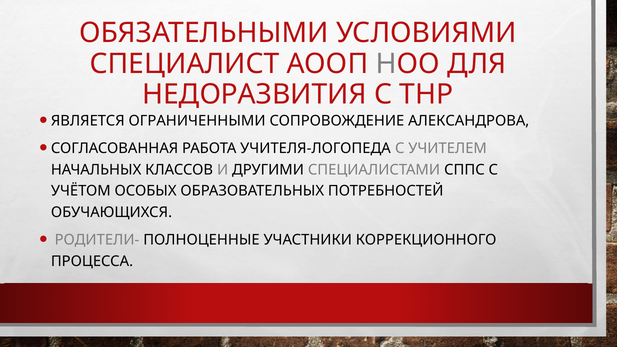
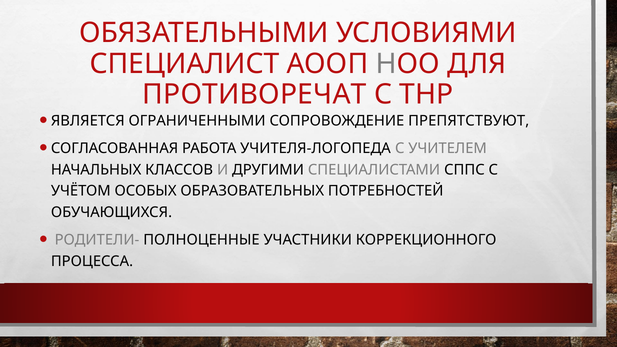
НЕДОРАЗВИТИЯ: НЕДОРАЗВИТИЯ -> ПРОТИВОРЕЧАТ (254, 94)
АЛЕКСАНДРОВА: АЛЕКСАНДРОВА -> ПРЕПЯТСТВУЮТ (469, 121)
